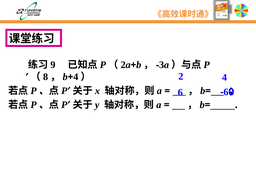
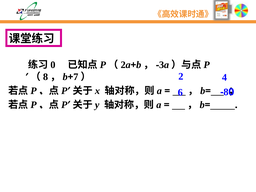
9: 9 -> 0 (53, 65)
4: 4 -> 7 (76, 77)
6: 6 -> 8 (226, 92)
